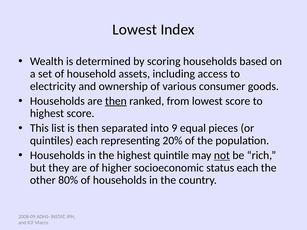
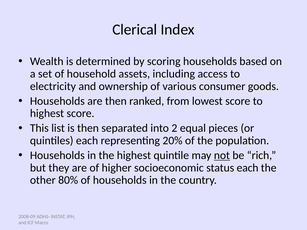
Lowest: Lowest -> Clerical (135, 29)
then underline: present -> none (116, 101)
9: 9 -> 2 (174, 128)
